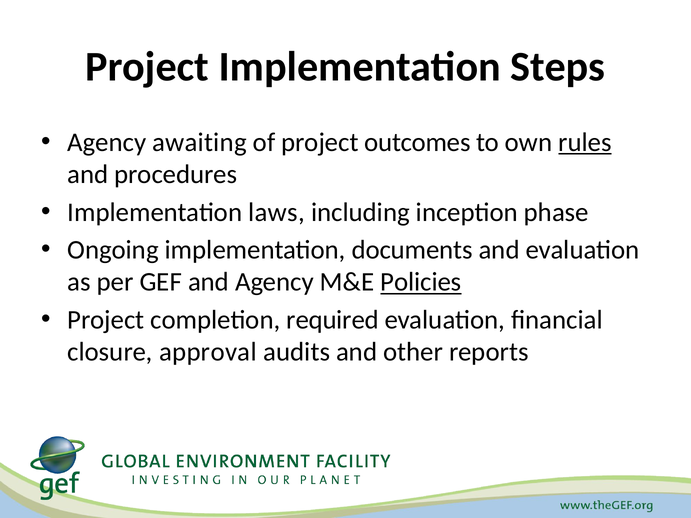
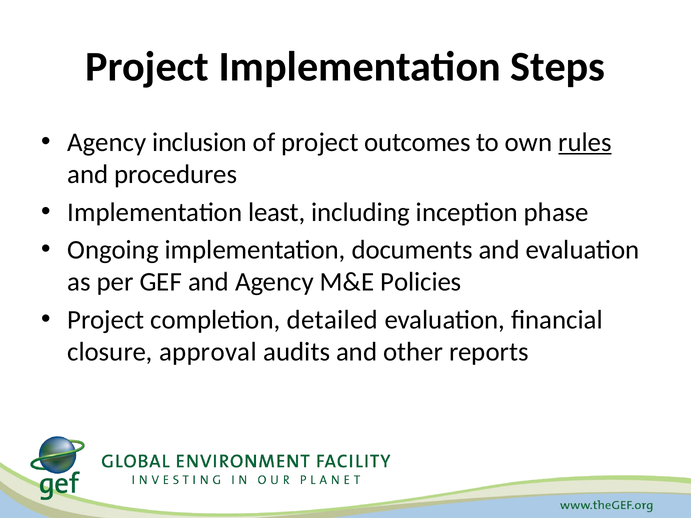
awaiting: awaiting -> inclusion (200, 142)
laws: laws -> least (277, 212)
Policies underline: present -> none (421, 282)
required: required -> detailed (332, 320)
